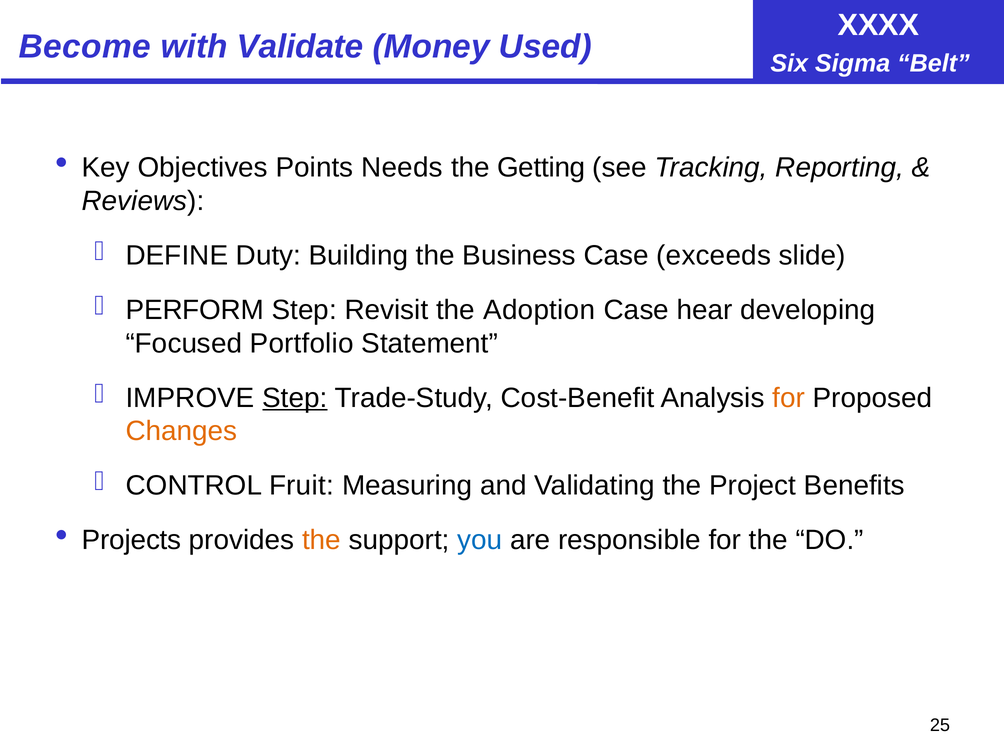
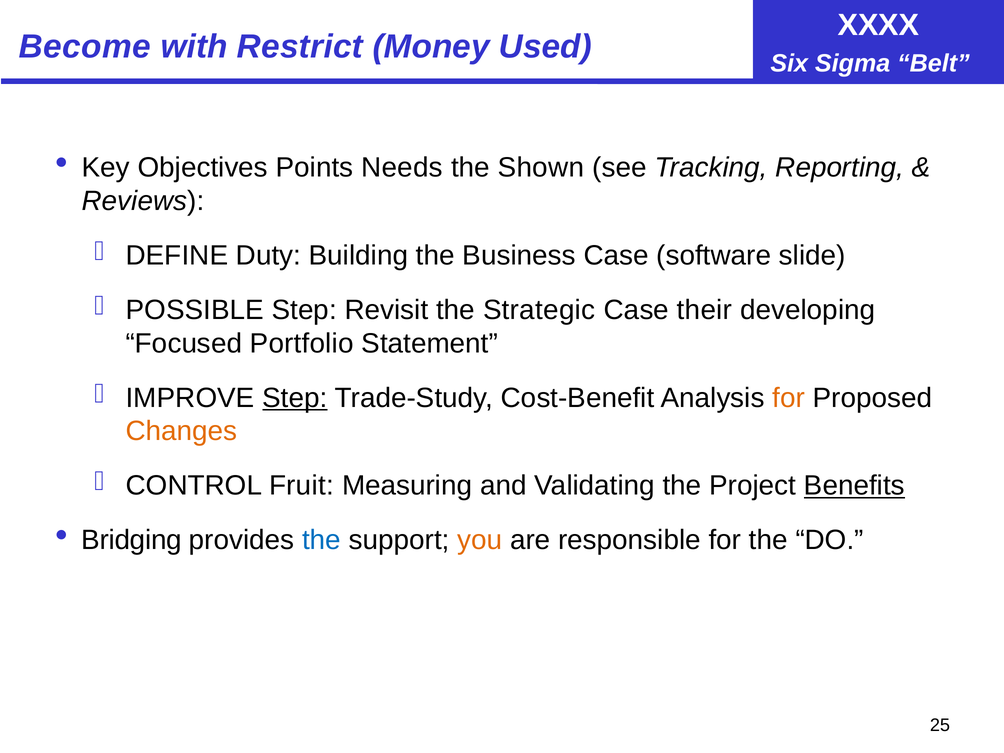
Validate: Validate -> Restrict (300, 47)
Getting: Getting -> Shown (541, 168)
exceeds: exceeds -> software (714, 256)
PERFORM: PERFORM -> POSSIBLE (195, 310)
Adoption: Adoption -> Strategic (539, 310)
hear: hear -> their (704, 310)
Benefits underline: none -> present (854, 486)
Projects: Projects -> Bridging (132, 540)
the colour: orange -> blue (322, 540)
you colour: blue -> orange (480, 540)
